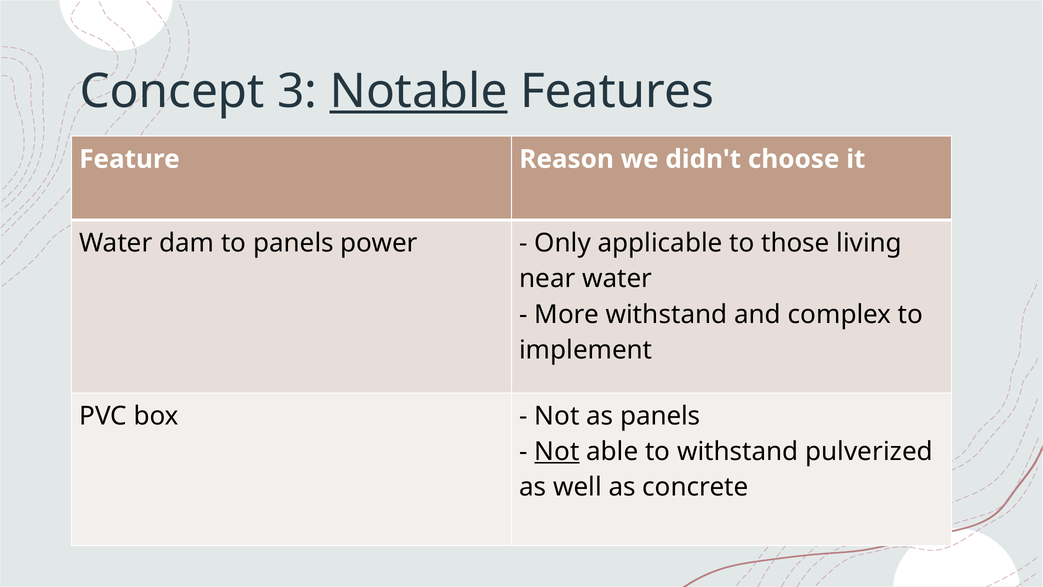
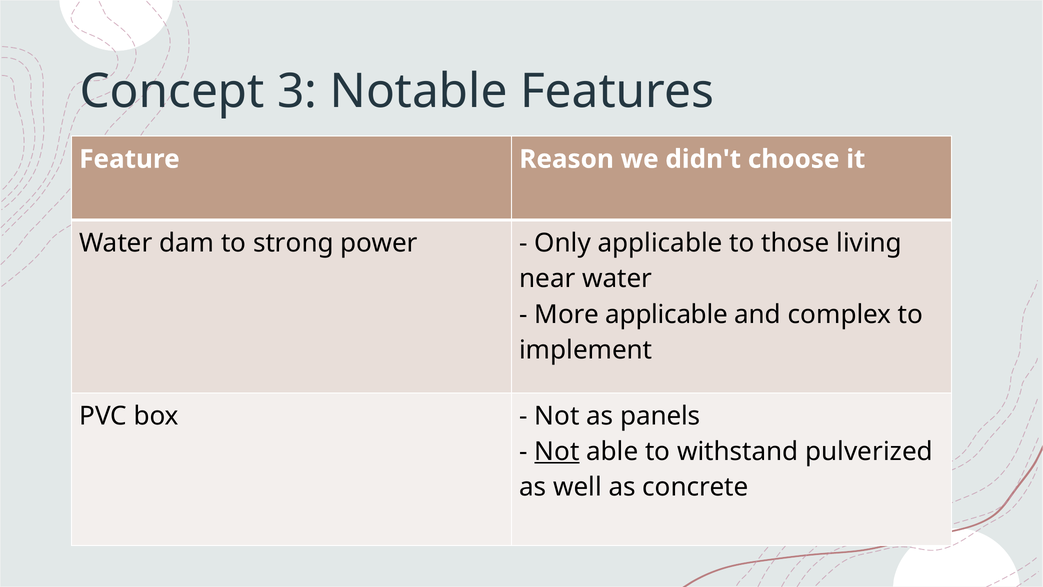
Notable underline: present -> none (419, 91)
to panels: panels -> strong (293, 243)
More withstand: withstand -> applicable (667, 314)
